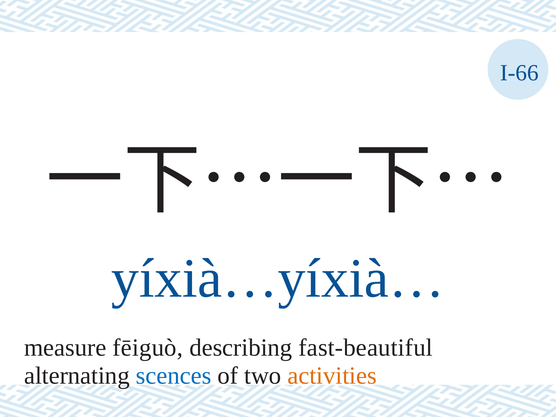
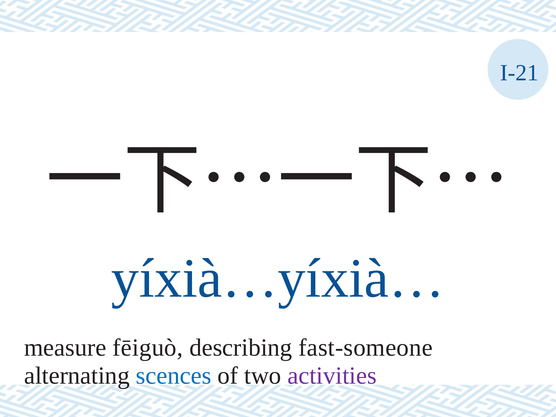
I-66: I-66 -> I-21 (519, 73)
fast-beautiful: fast-beautiful -> fast-someone (366, 348)
activities colour: orange -> purple (332, 376)
